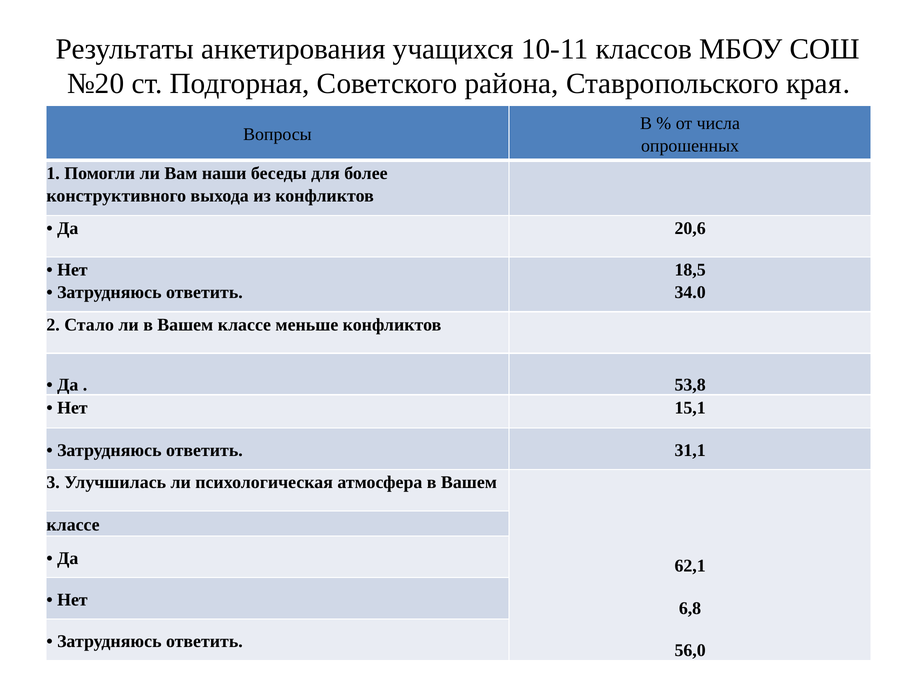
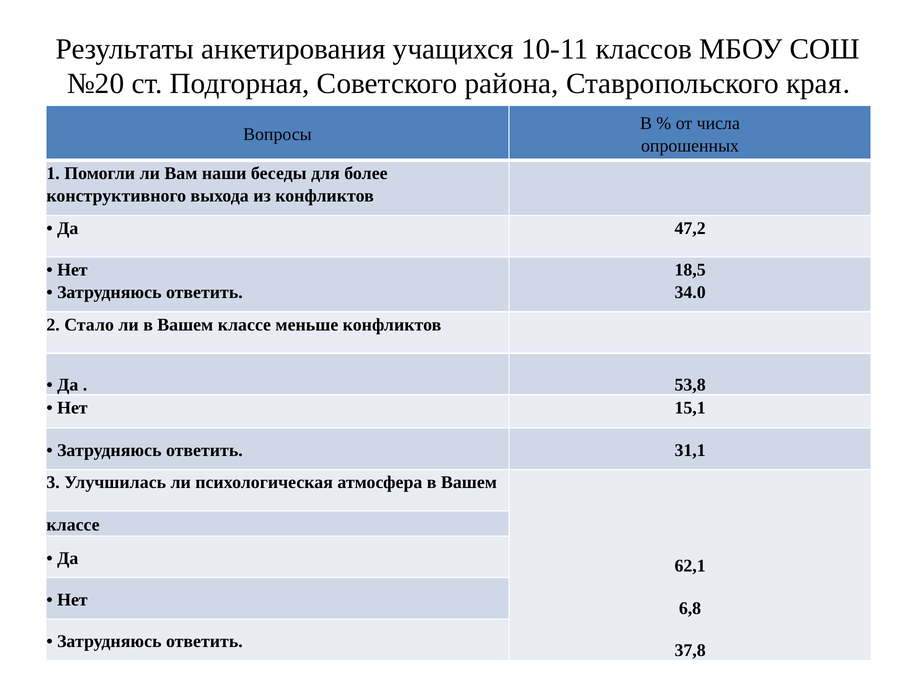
20,6: 20,6 -> 47,2 (690, 228)
56,0: 56,0 -> 37,8 (690, 651)
